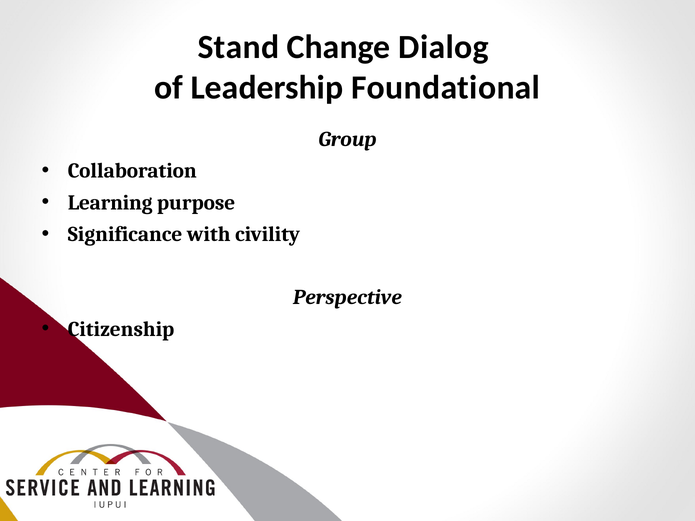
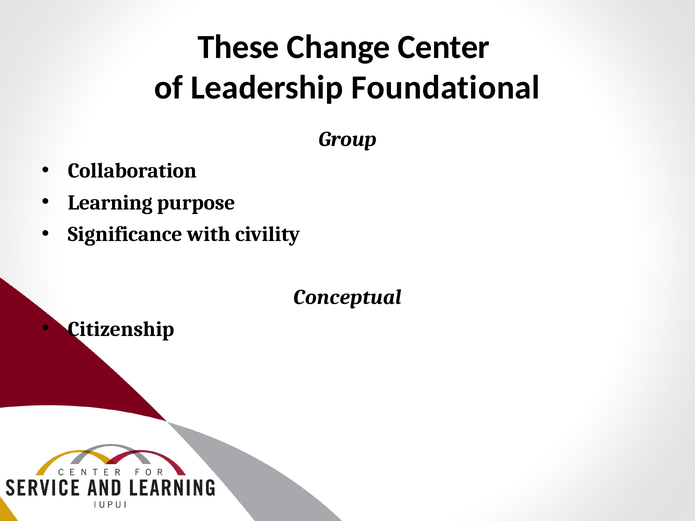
Stand: Stand -> These (239, 47)
Dialog: Dialog -> Center (444, 47)
Perspective: Perspective -> Conceptual (347, 298)
